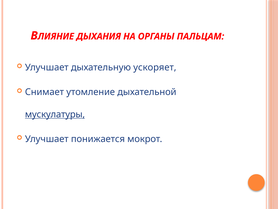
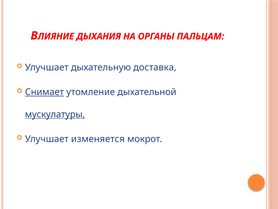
ускоряет: ускоряет -> доставка (155, 67)
Снимает underline: none -> present (44, 92)
понижается: понижается -> изменяется (98, 139)
